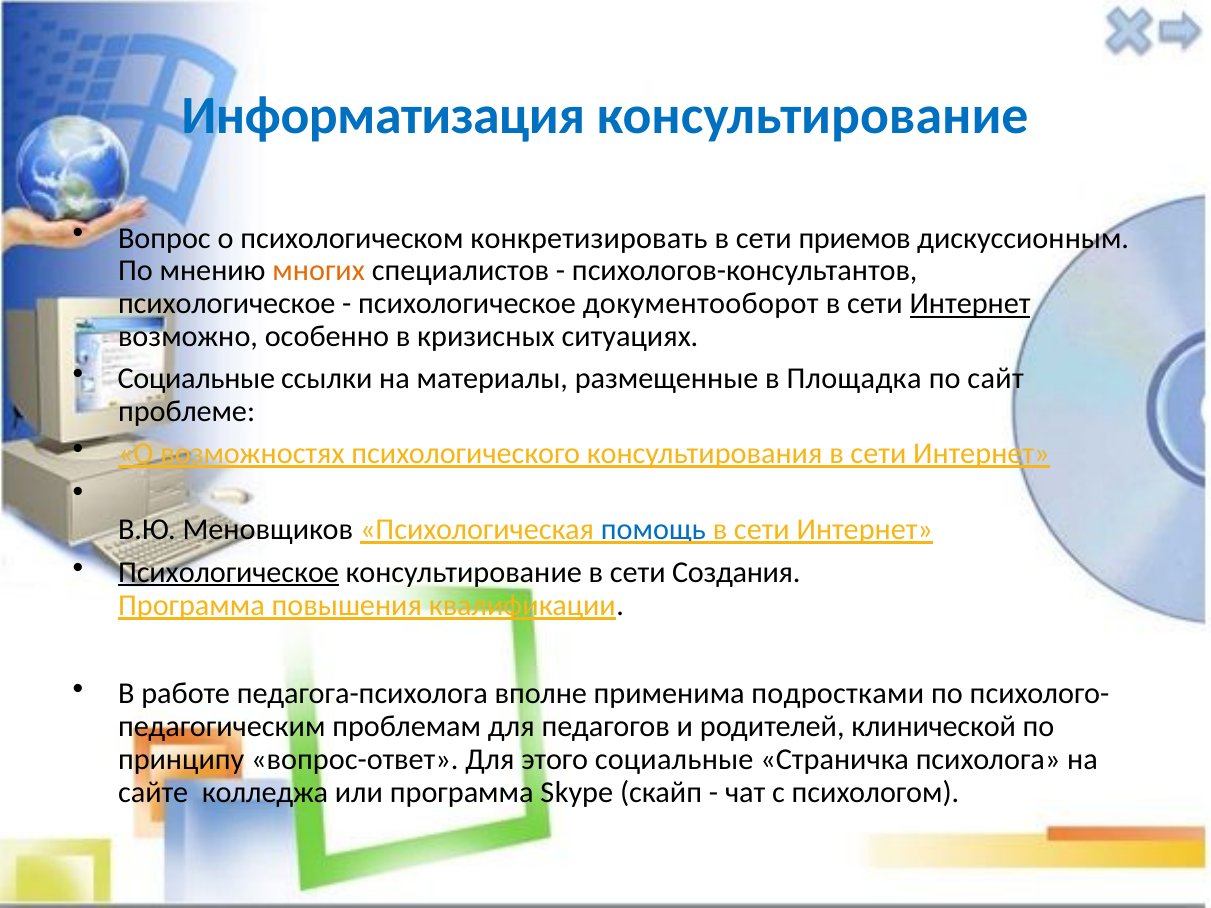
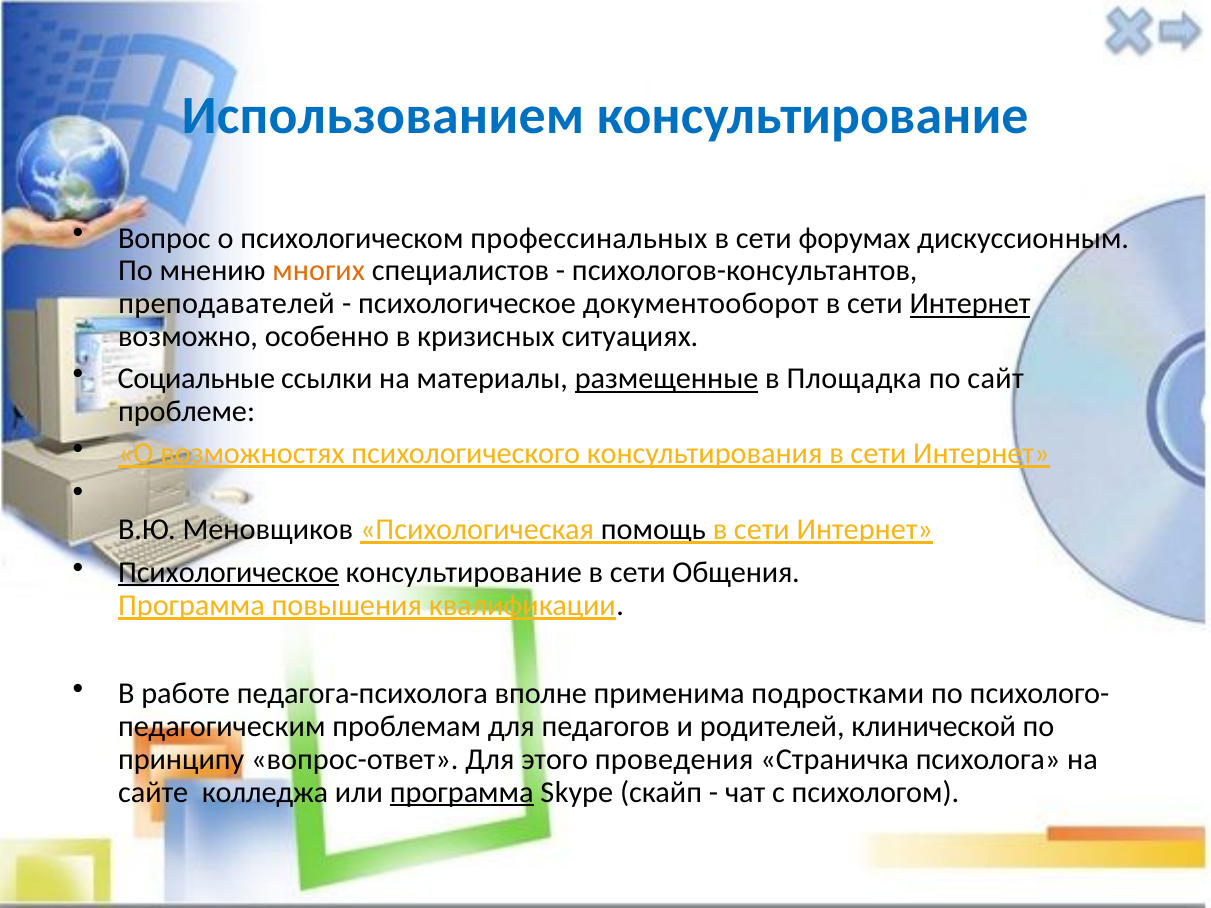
Информатизация: Информатизация -> Использованием (383, 116)
конкретизировать: конкретизировать -> профессинальных (589, 238)
приемов: приемов -> форумах (855, 238)
психологическое: психологическое -> преподавателей (227, 304)
размещенные underline: none -> present (667, 379)
помощь colour: blue -> black (653, 530)
Создания: Создания -> Общения (736, 572)
этого социальные: социальные -> проведения (674, 760)
программа underline: none -> present (462, 792)
